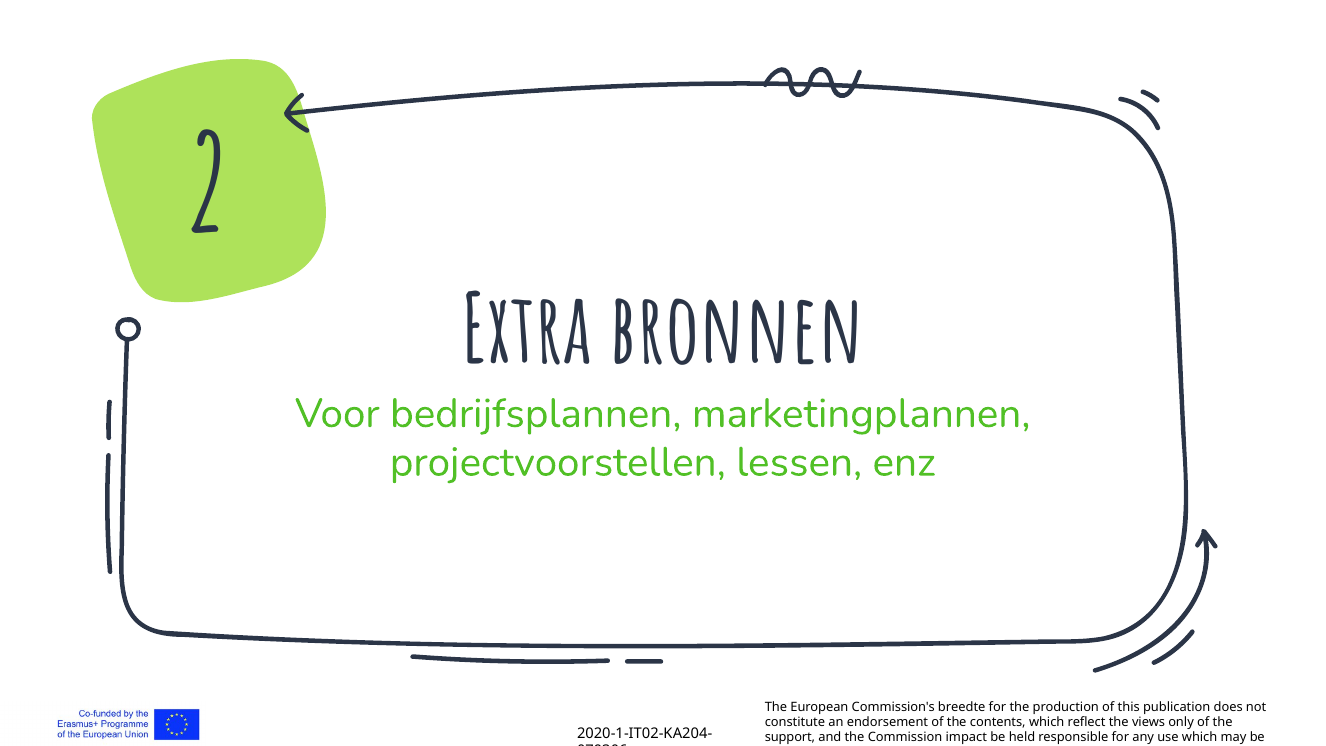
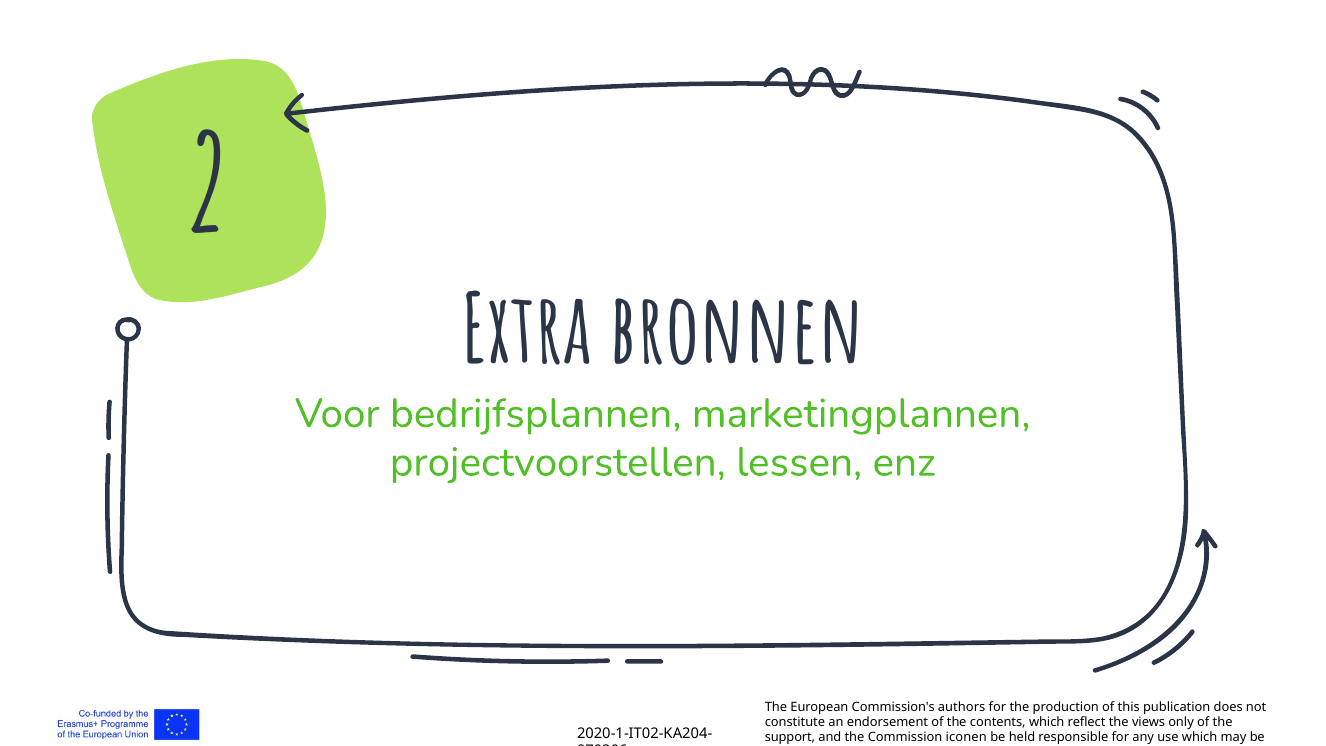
breedte: breedte -> authors (962, 707)
impact: impact -> iconen (966, 738)
